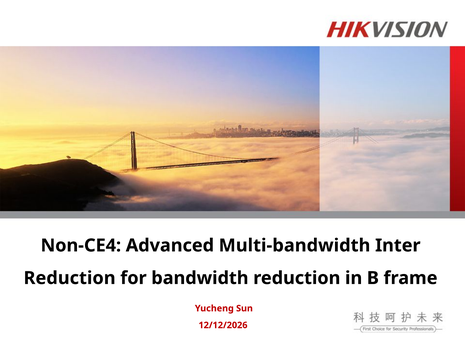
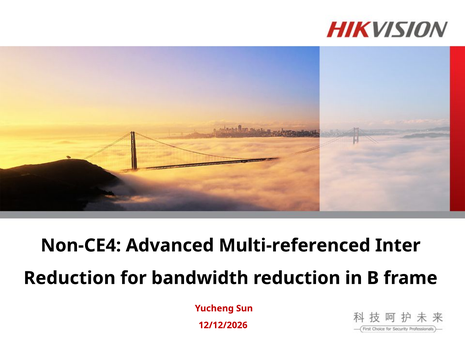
Multi-bandwidth: Multi-bandwidth -> Multi-referenced (295, 245)
